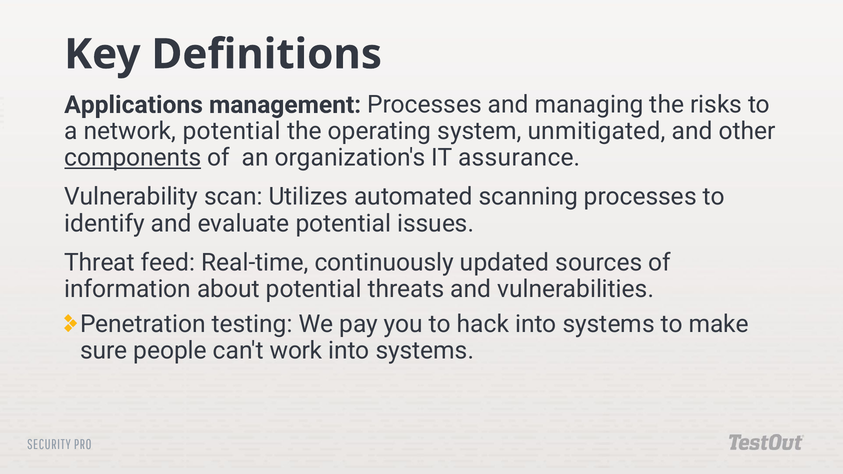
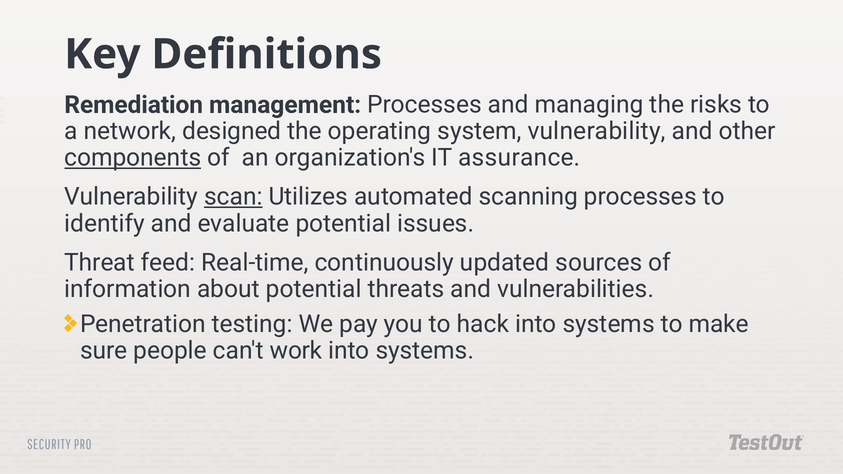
Applications: Applications -> Remediation (134, 105)
network potential: potential -> designed (232, 131)
system unmitigated: unmitigated -> vulnerability (597, 131)
scan underline: none -> present (233, 197)
